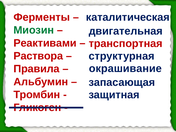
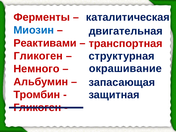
Миозин colour: green -> blue (34, 30)
Раствора: Раствора -> Гликоген (38, 56)
Правила: Правила -> Немного (36, 69)
